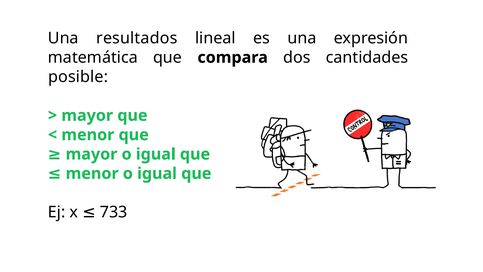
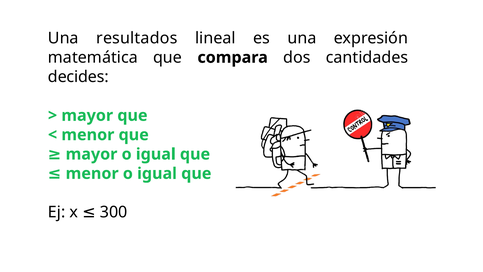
posible: posible -> decides (78, 77)
733: 733 -> 300 (114, 212)
